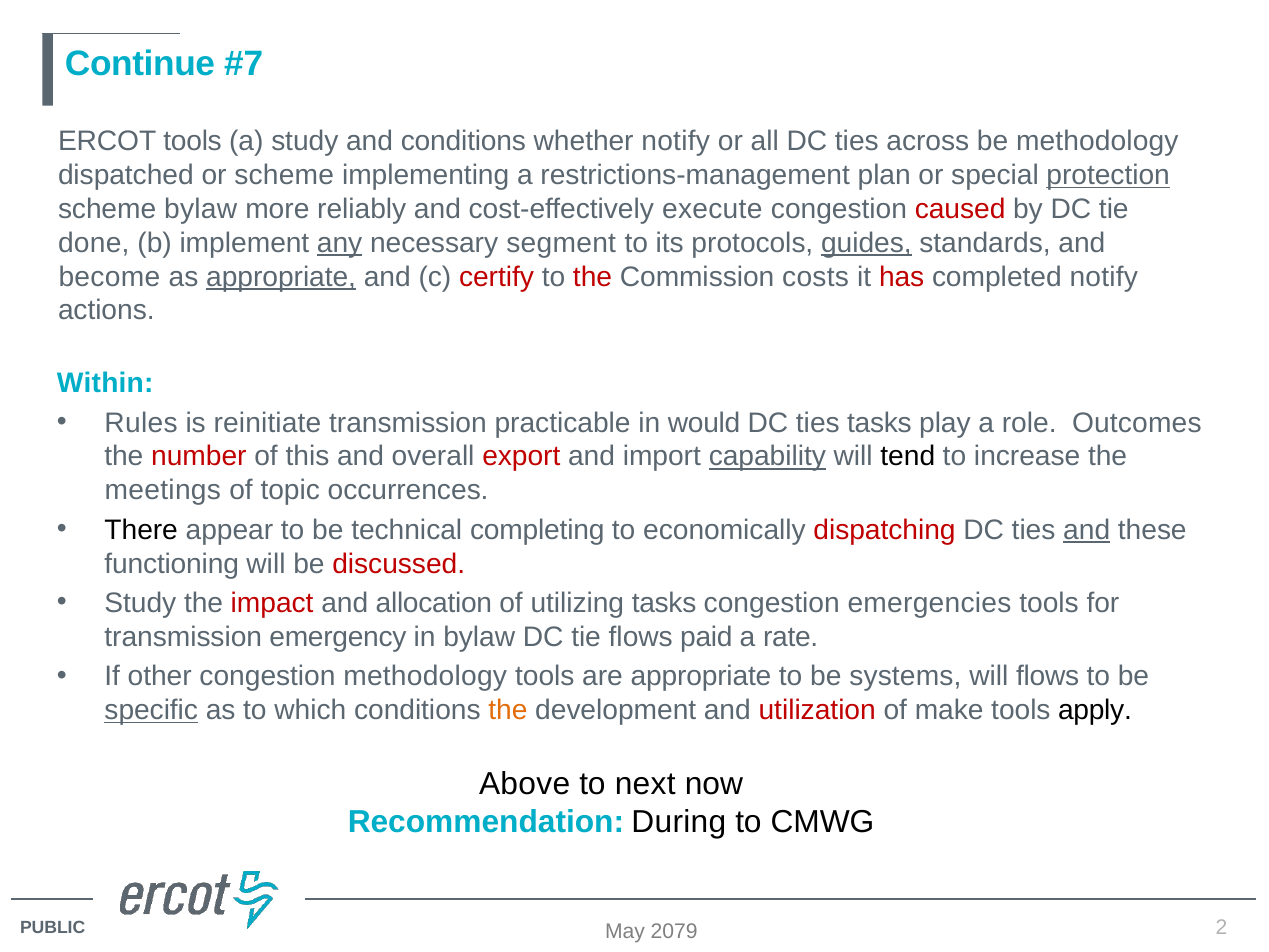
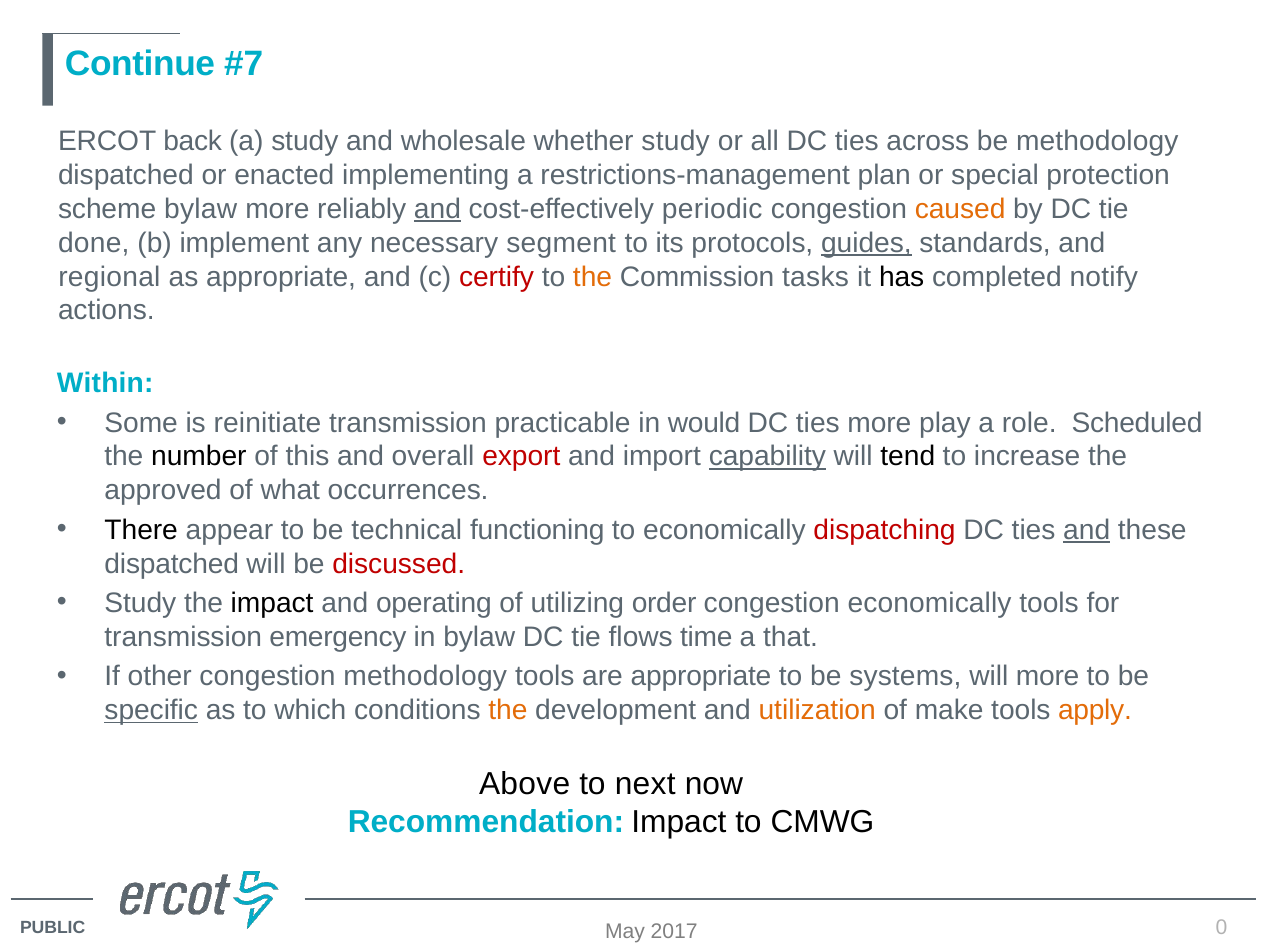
ERCOT tools: tools -> back (193, 141)
and conditions: conditions -> wholesale (463, 141)
whether notify: notify -> study (676, 141)
or scheme: scheme -> enacted (284, 175)
protection underline: present -> none (1108, 175)
and underline: none -> present (437, 209)
execute: execute -> periodic (712, 209)
caused colour: red -> orange (960, 209)
any underline: present -> none (340, 243)
become: become -> regional (109, 277)
appropriate underline: present -> none (281, 277)
the colour: red -> orange (593, 277)
costs: costs -> tasks (816, 277)
has colour: red -> black (902, 277)
Rules: Rules -> Some (141, 423)
ties tasks: tasks -> more (879, 423)
Outcomes: Outcomes -> Scheduled (1137, 423)
number colour: red -> black (199, 457)
meetings: meetings -> approved (163, 490)
topic: topic -> what (290, 490)
completing: completing -> functioning (537, 530)
functioning: functioning -> dispatched (172, 564)
impact colour: red -> black (272, 603)
allocation: allocation -> operating (434, 603)
utilizing tasks: tasks -> order (664, 603)
congestion emergencies: emergencies -> economically (930, 603)
paid: paid -> time (706, 637)
rate: rate -> that (791, 637)
will flows: flows -> more (1048, 676)
utilization colour: red -> orange (817, 710)
apply colour: black -> orange (1095, 710)
Recommendation During: During -> Impact (679, 822)
2: 2 -> 0 (1221, 927)
2079: 2079 -> 2017 (674, 931)
